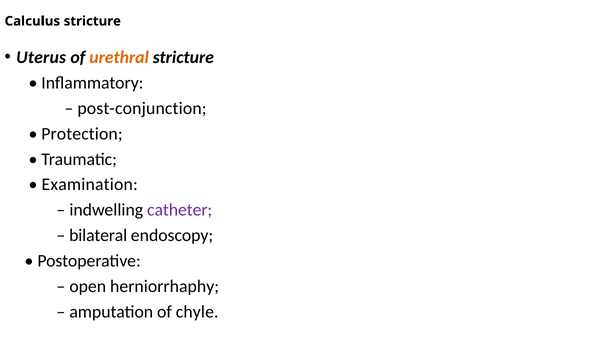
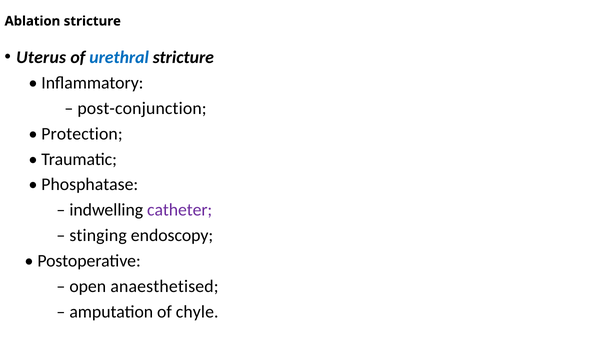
Calculus: Calculus -> Ablation (32, 21)
urethral colour: orange -> blue (119, 57)
Examination: Examination -> Phosphatase (90, 185)
bilateral: bilateral -> stinging (98, 236)
herniorrhaphy: herniorrhaphy -> anaesthetised (164, 286)
